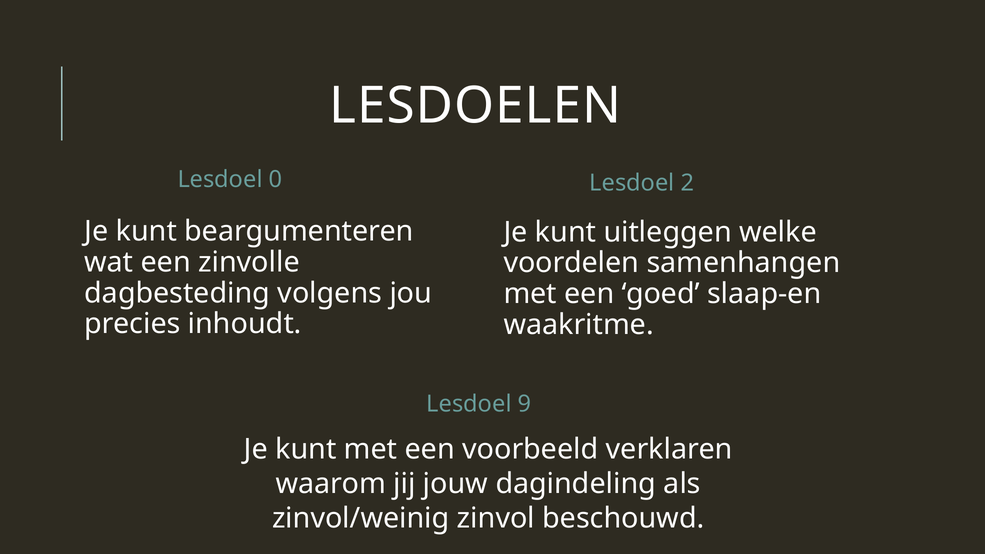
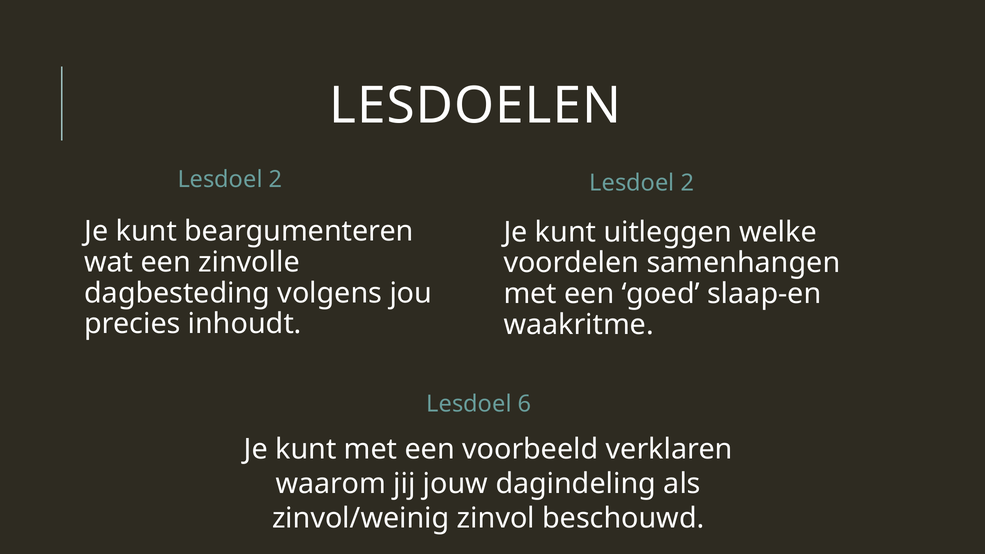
0: 0 -> 2 (275, 180)
9: 9 -> 6 (524, 404)
